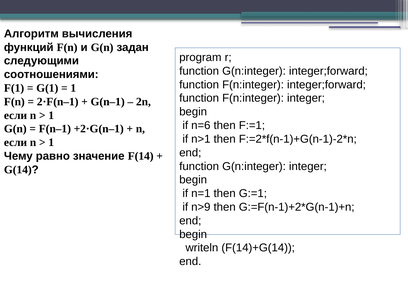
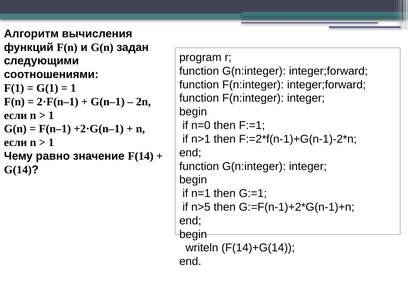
n=6: n=6 -> n=0 (201, 125)
n>9: n>9 -> n>5 (201, 207)
